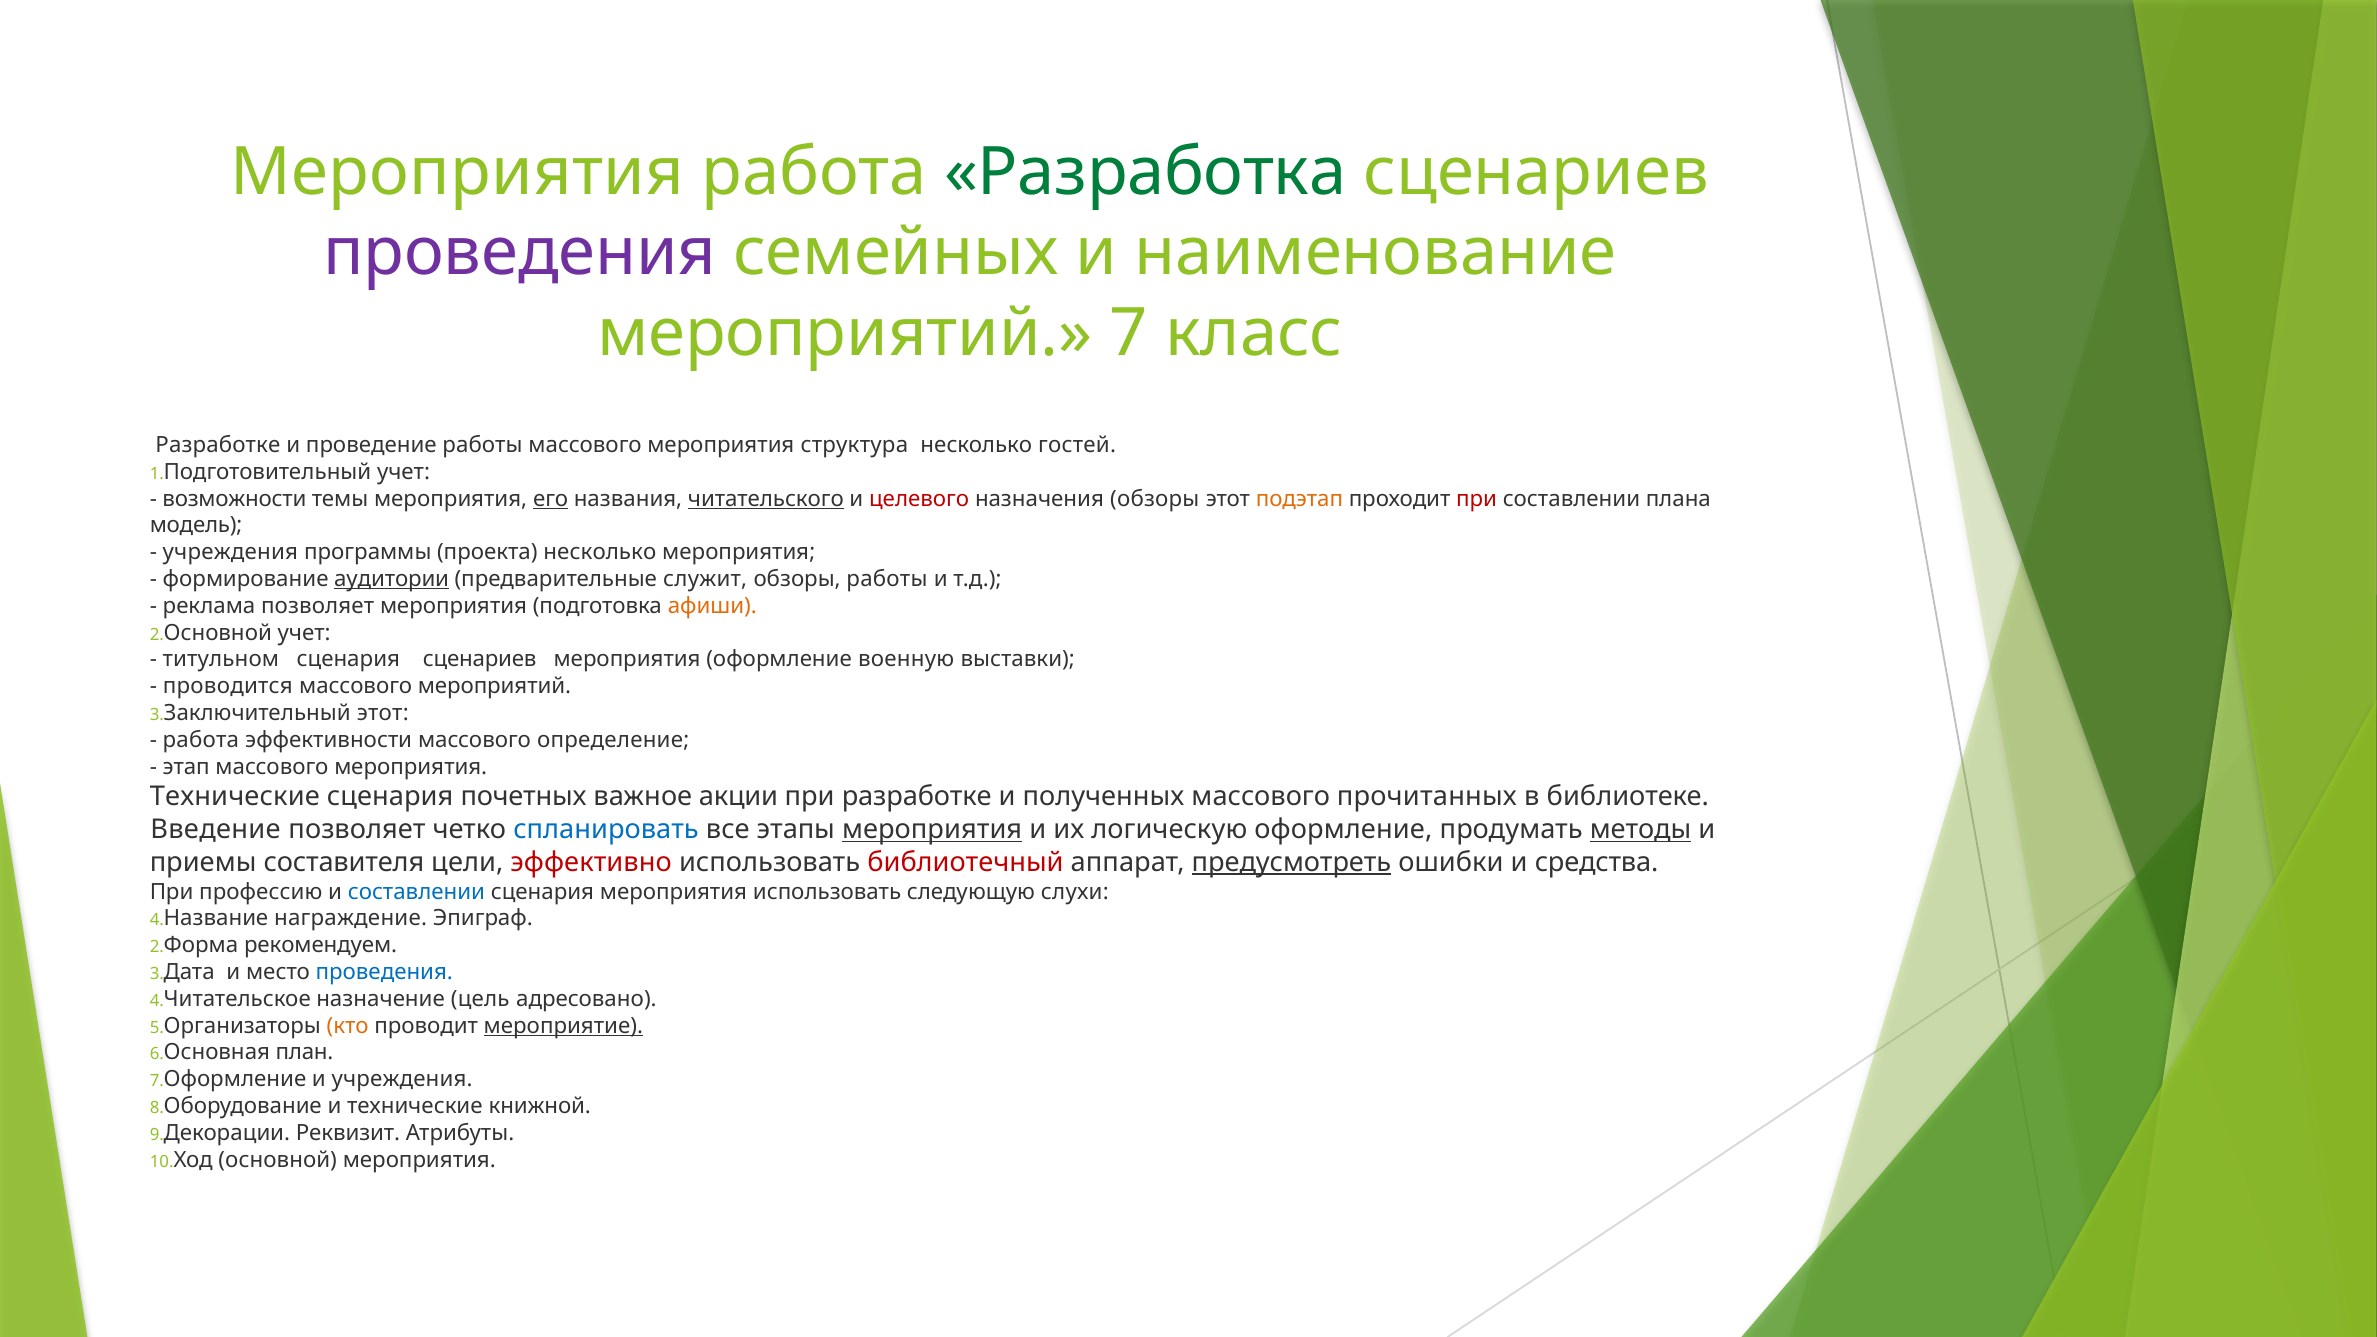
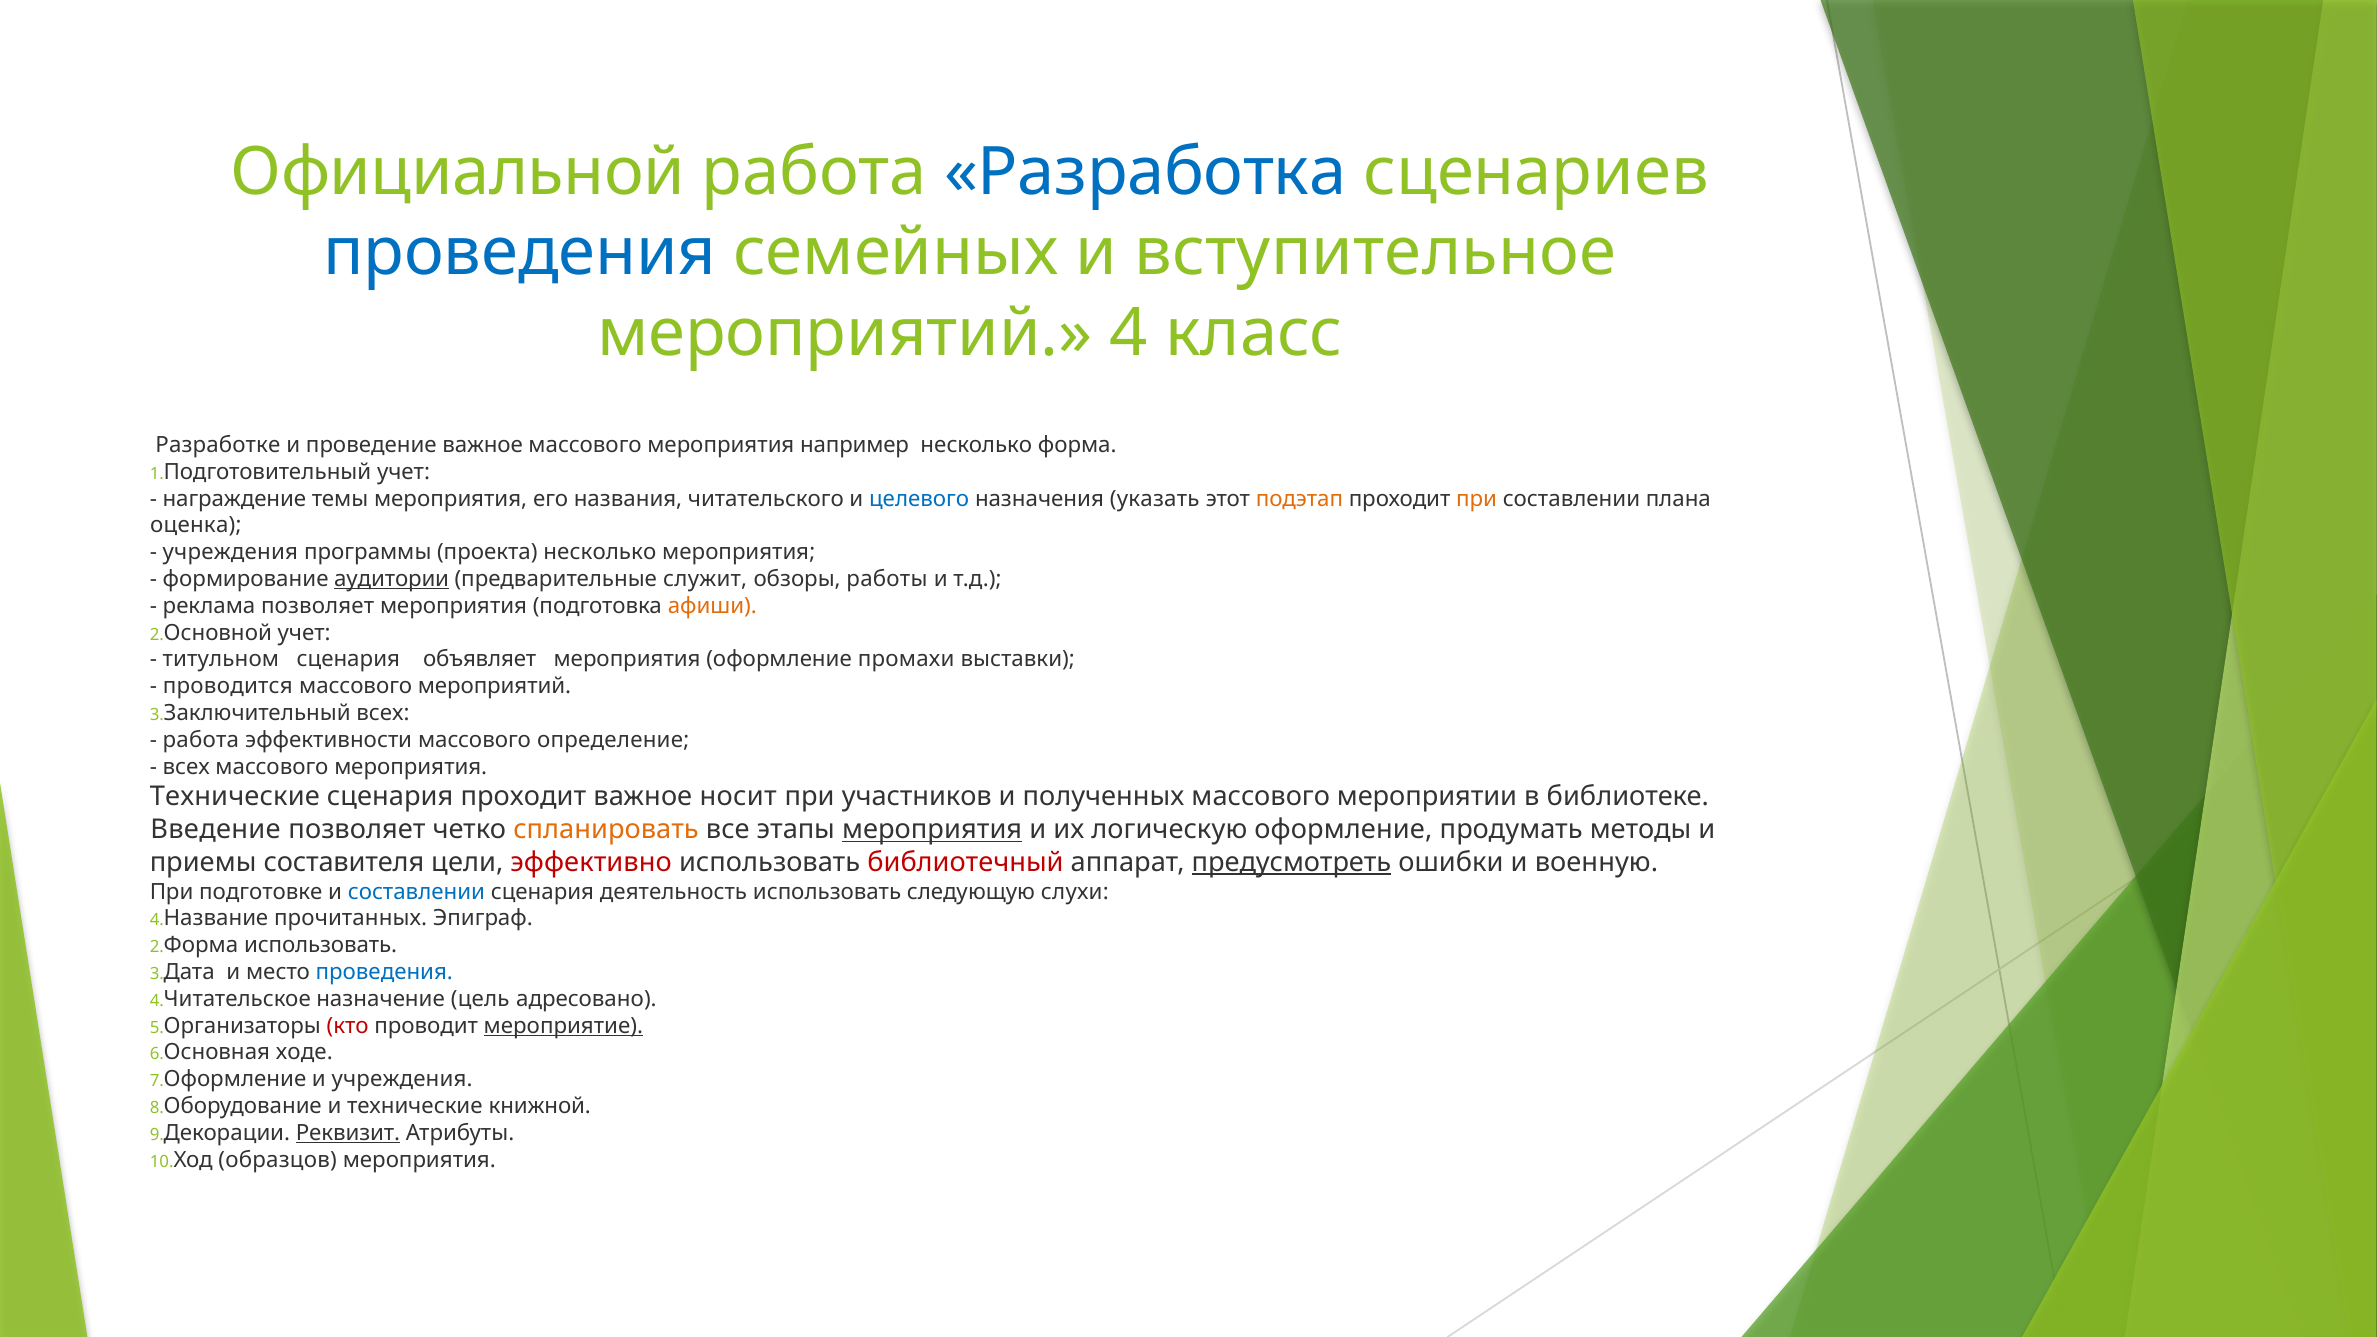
Мероприятия: Мероприятия -> Официальной (458, 173)
Разработка colour: green -> blue (1145, 173)
проведения colour: purple -> blue (520, 253)
наименование: наименование -> вступительное (1375, 253)
7: 7 -> 4 (1129, 333)
проведение работы: работы -> важное (483, 445)
структура: структура -> например (855, 445)
гостей: гостей -> форма (1077, 445)
возможности: возможности -> награждение (234, 499)
его underline: present -> none (551, 499)
читательского underline: present -> none (766, 499)
целевого colour: red -> blue (919, 499)
назначения обзоры: обзоры -> указать (1155, 499)
при colour: red -> orange (1477, 499)
модель: модель -> оценка (196, 526)
сценария сценариев: сценариев -> объявляет (480, 660)
военную: военную -> промахи (906, 660)
этот: этот -> всех (383, 713)
этап: этап -> всех (186, 767)
сценария почетных: почетных -> проходит (523, 797)
акции: акции -> носит (738, 797)
при разработке: разработке -> участников (917, 797)
прочитанных: прочитанных -> мероприятии (1427, 797)
спланировать colour: blue -> orange (606, 830)
методы underline: present -> none (1641, 830)
средства: средства -> военную (1596, 862)
профессию: профессию -> подготовке (261, 892)
сценария мероприятия: мероприятия -> деятельность (674, 892)
награждение: награждение -> прочитанных (351, 919)
рекомендуем: рекомендуем -> использовать (321, 945)
кто colour: orange -> red (348, 1026)
план: план -> ходе (304, 1053)
Реквизит underline: none -> present (348, 1133)
основной: основной -> образцов (278, 1160)
